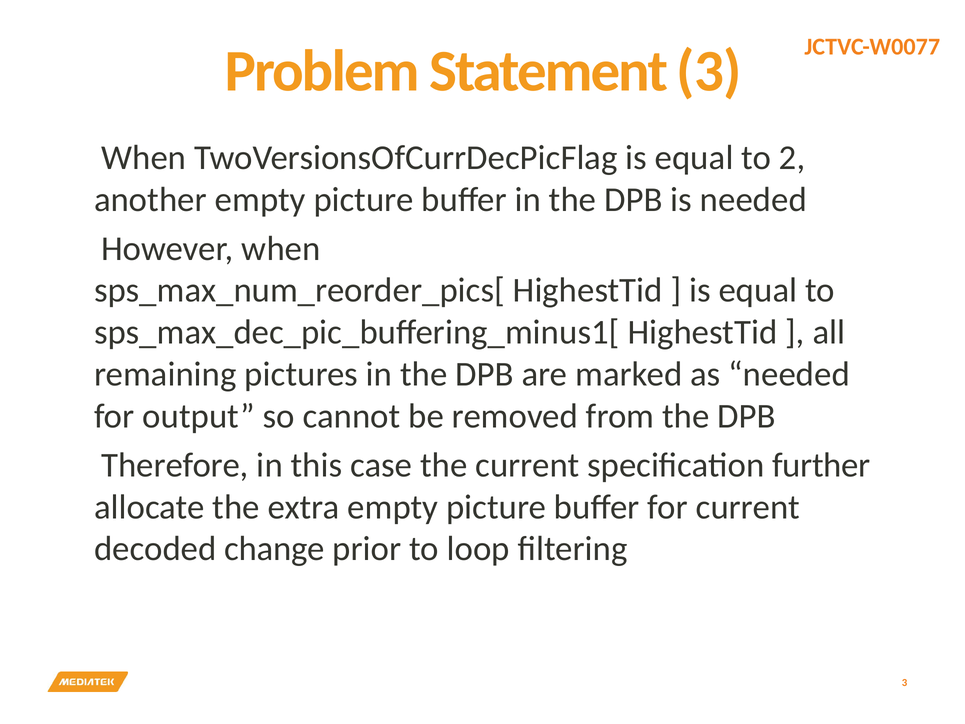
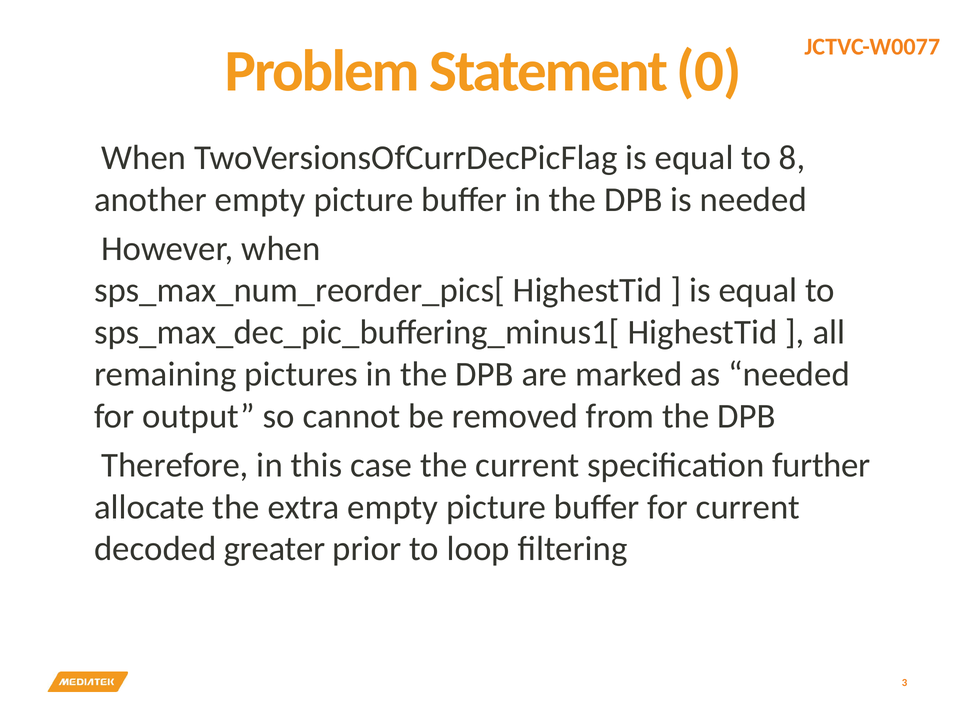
Statement 3: 3 -> 0 (709, 71)
2: 2 -> 8 (792, 158)
change: change -> greater (275, 549)
